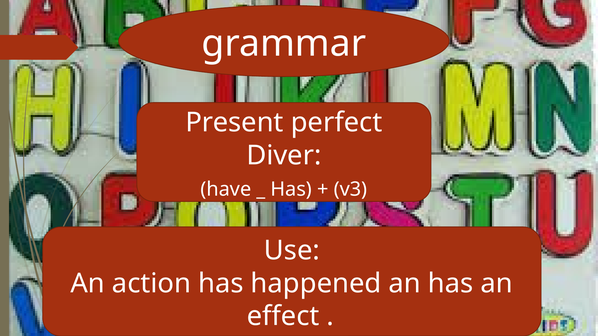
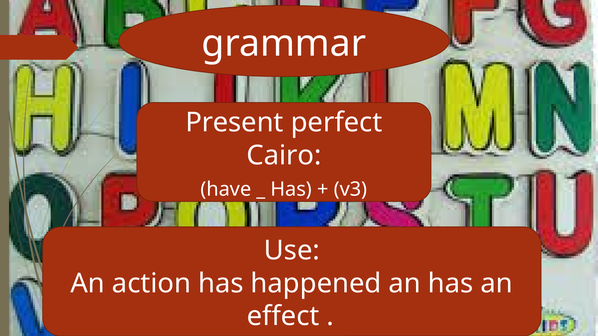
Diver: Diver -> Cairo (284, 156)
